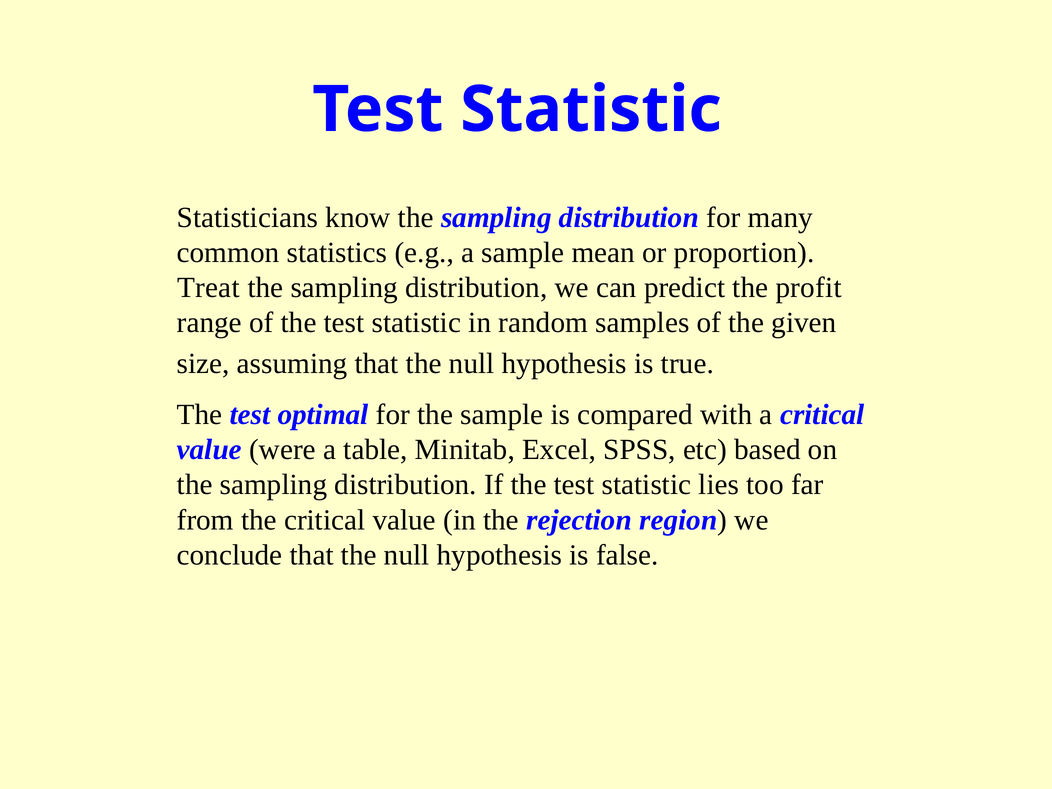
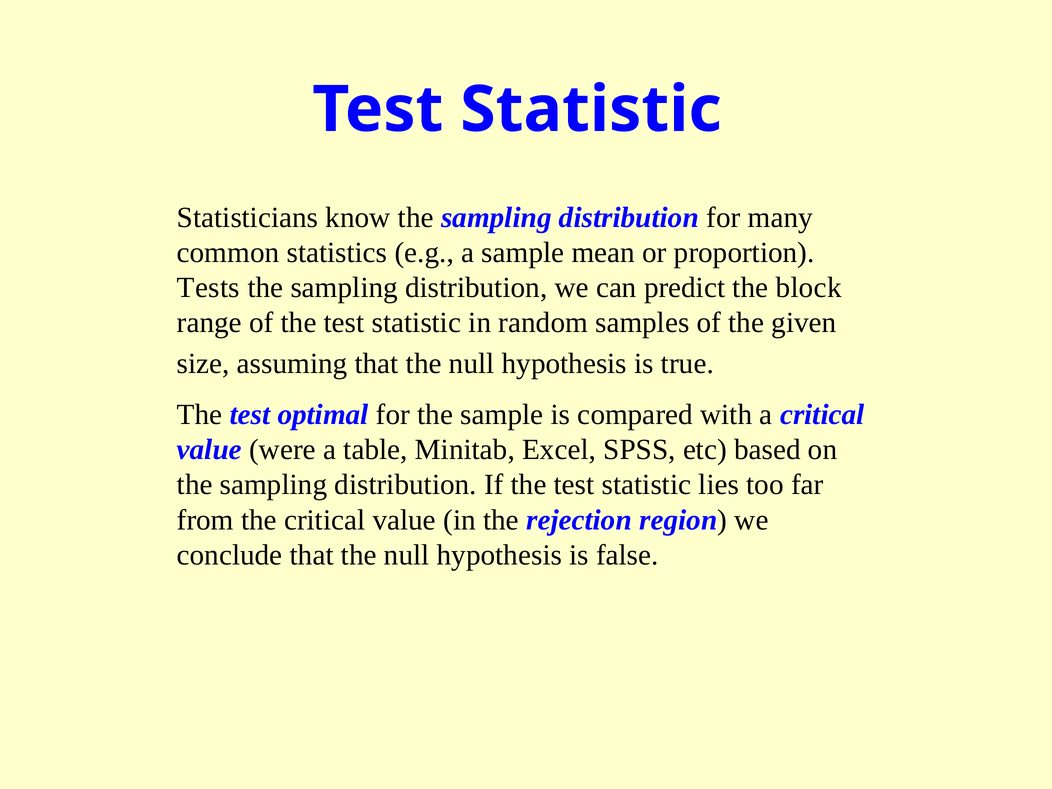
Treat: Treat -> Tests (208, 288)
profit: profit -> block (809, 288)
